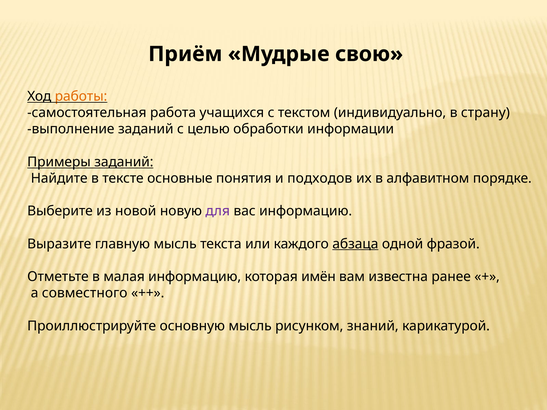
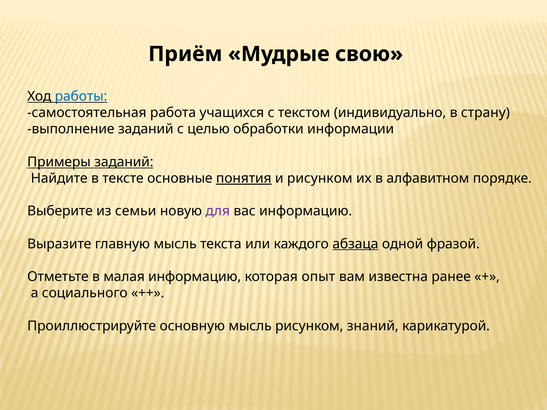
работы colour: orange -> blue (81, 96)
понятия underline: none -> present (244, 178)
и подходов: подходов -> рисунком (320, 178)
новой: новой -> семьи (136, 211)
имён: имён -> опыт (318, 277)
совместного: совместного -> социального (85, 293)
